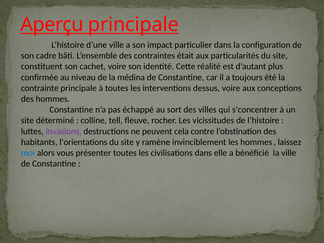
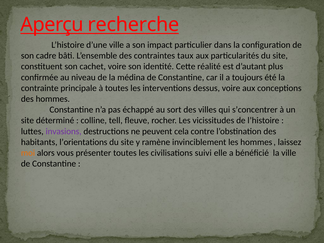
Aperçu principale: principale -> recherche (133, 25)
était: était -> taux (185, 56)
moi colour: blue -> orange (28, 153)
civilisations dans: dans -> suivi (203, 153)
